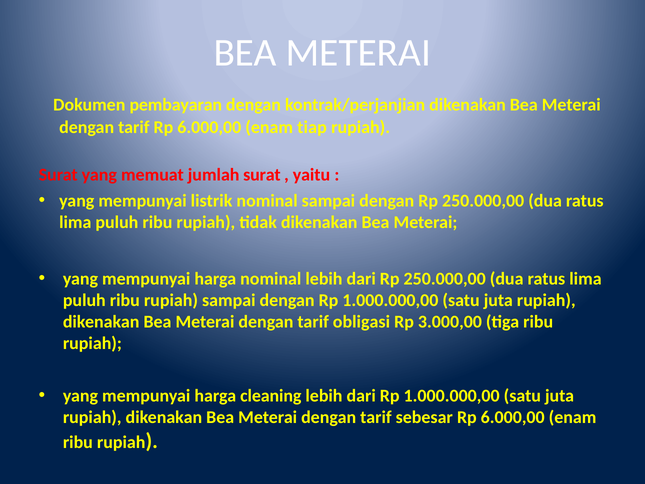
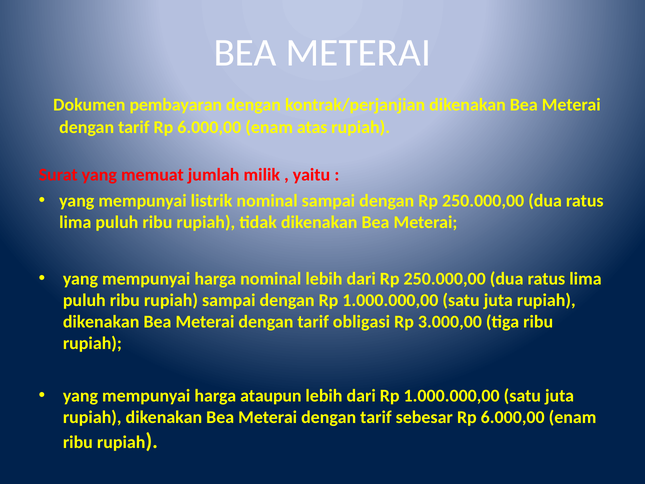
tiap: tiap -> atas (312, 127)
jumlah surat: surat -> milik (262, 175)
cleaning: cleaning -> ataupun (271, 396)
